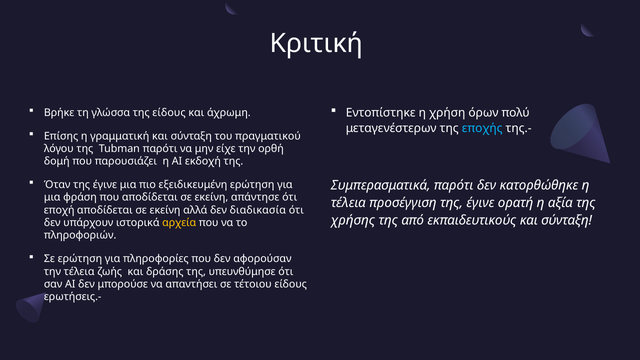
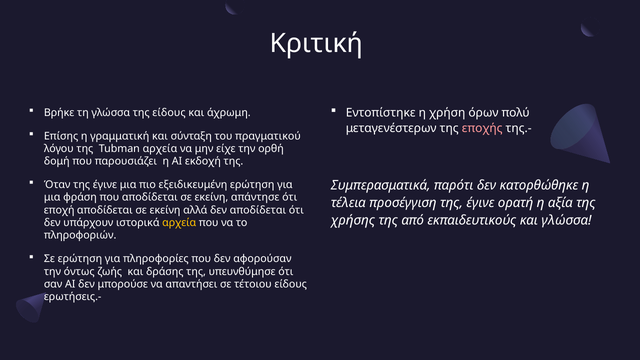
εποχής colour: light blue -> pink (482, 128)
Tubman παρότι: παρότι -> αρχεία (160, 149)
δεν διαδικασία: διαδικασία -> αποδίδεται (258, 210)
εκπαιδευτικούς και σύνταξη: σύνταξη -> γλώσσα (567, 220)
την τέλεια: τέλεια -> όντως (79, 271)
